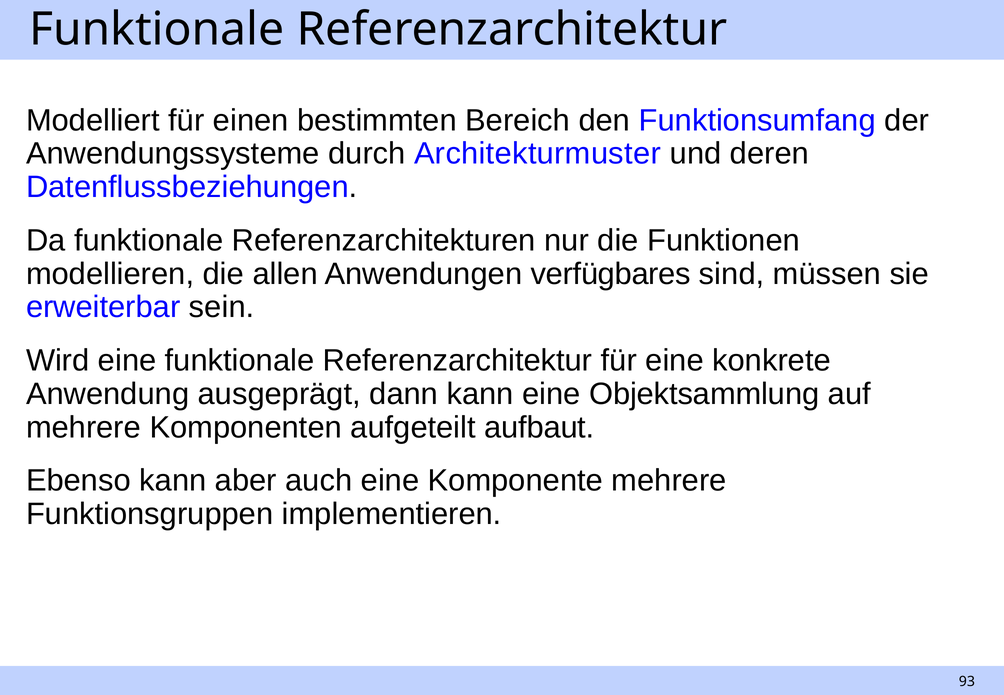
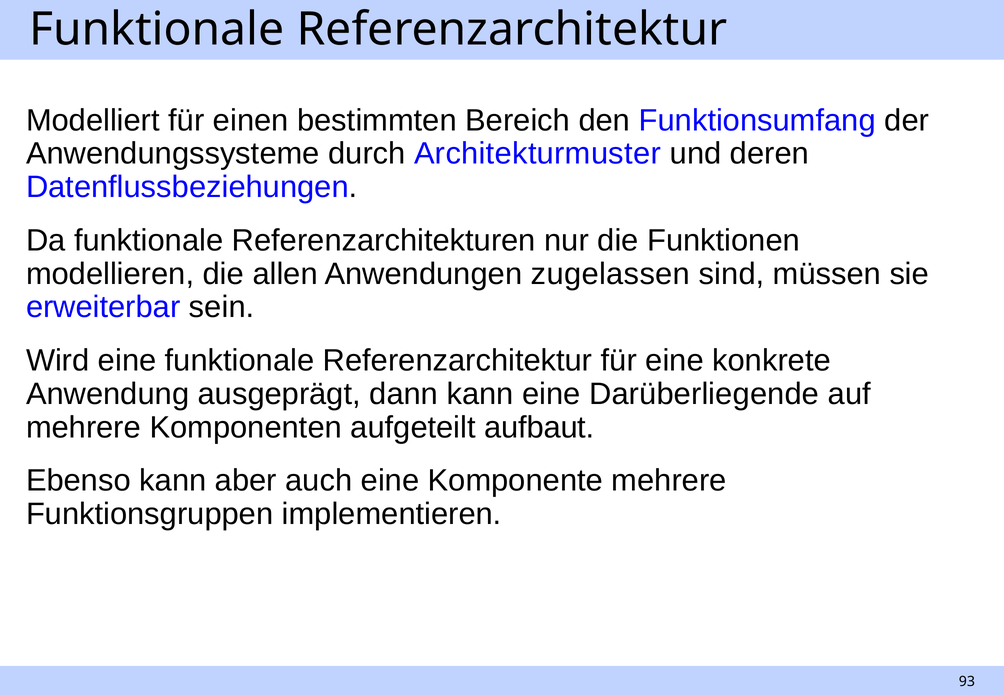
verfügbares: verfügbares -> zugelassen (610, 274)
Objektsammlung: Objektsammlung -> Darüberliegende (704, 394)
